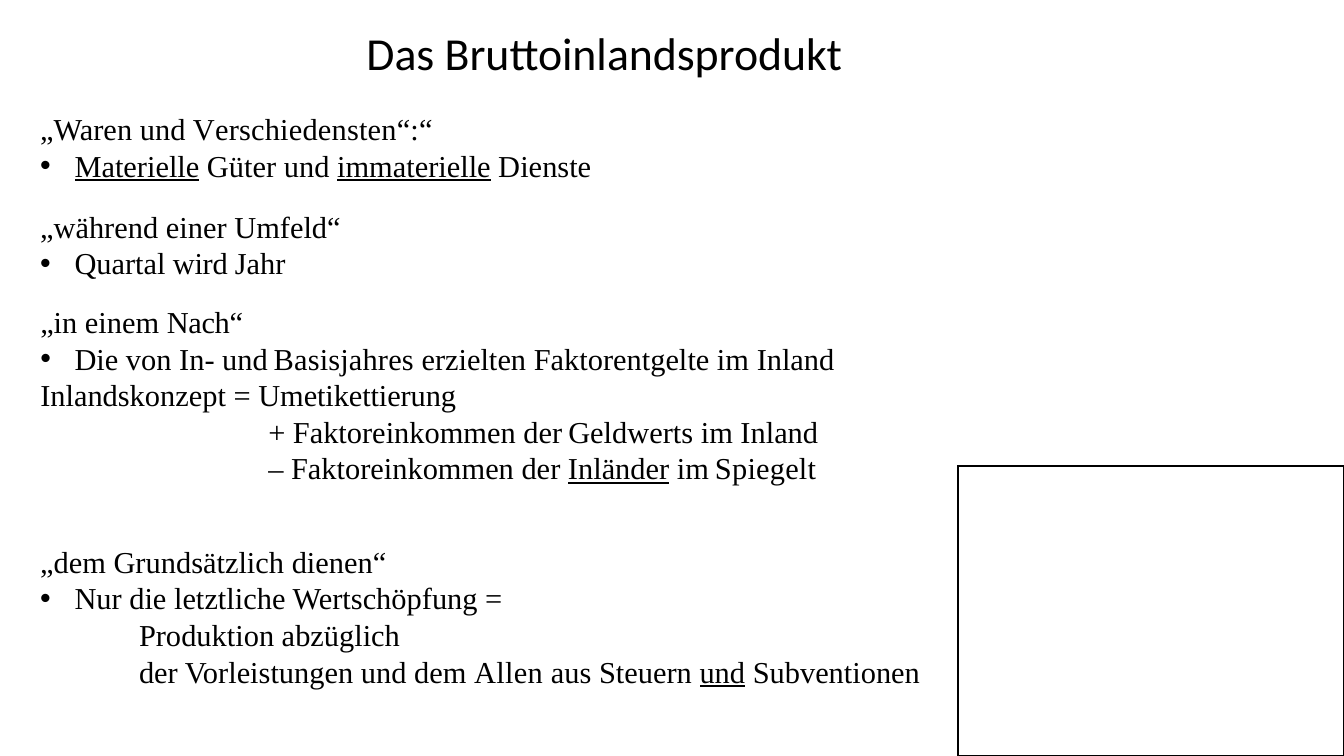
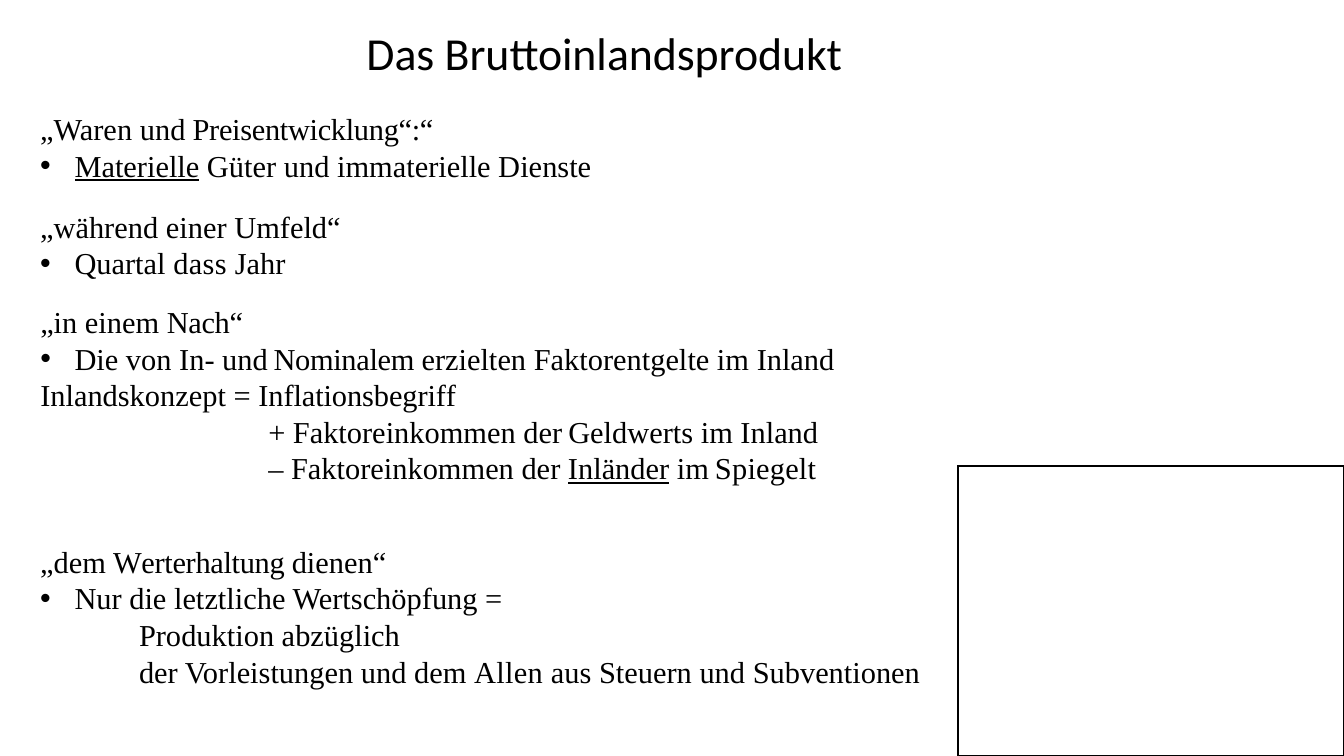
Verschiedensten“:“: Verschiedensten“:“ -> Preisentwicklung“:“ (313, 131)
immaterielle underline: present -> none (414, 167)
wird: wird -> dass (200, 265)
Basisjahres: Basisjahres -> Nominalem (344, 360)
Umetikettierung: Umetikettierung -> Inflationsbegriff (357, 397)
Grundsätzlich: Grundsätzlich -> Werterhaltung (199, 563)
und underline: present -> none (722, 673)
